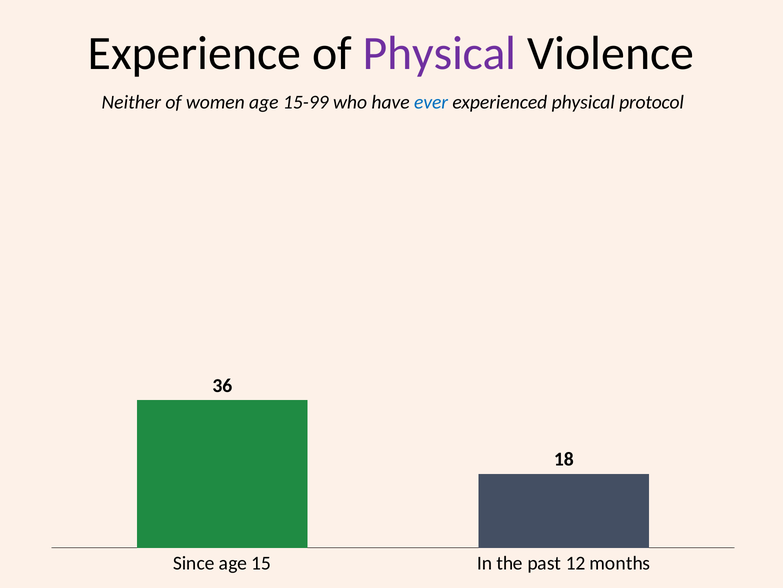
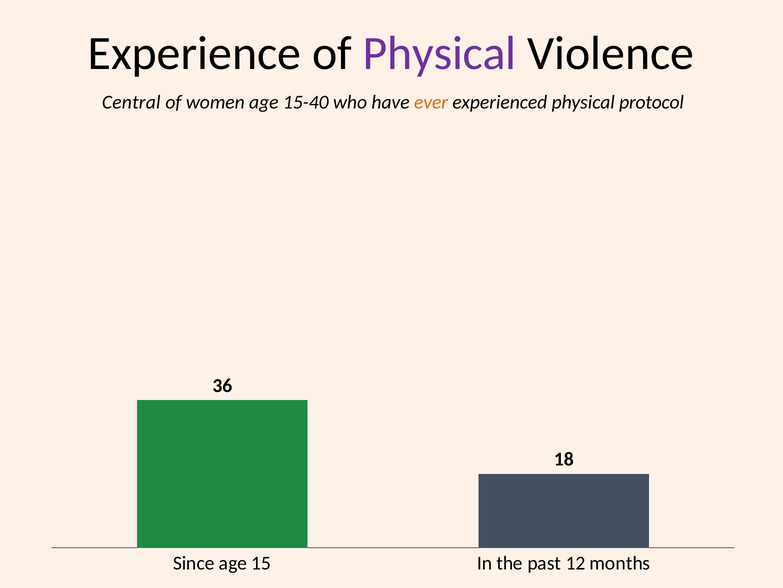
Neither: Neither -> Central (131, 102)
15-99: 15-99 -> 15-40 (306, 102)
ever colour: blue -> orange (431, 102)
